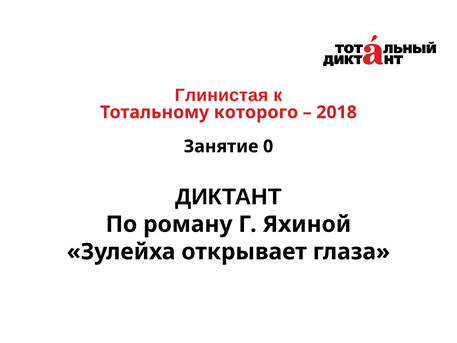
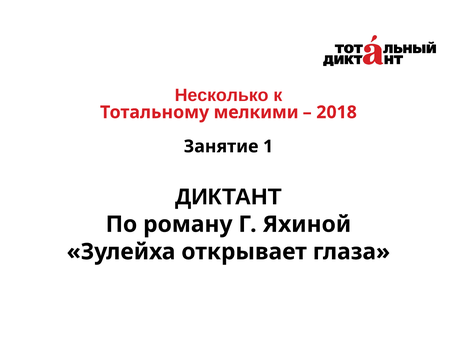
Глинистая: Глинистая -> Несколько (222, 95)
которого: которого -> мелкими (256, 112)
0: 0 -> 1 (268, 146)
